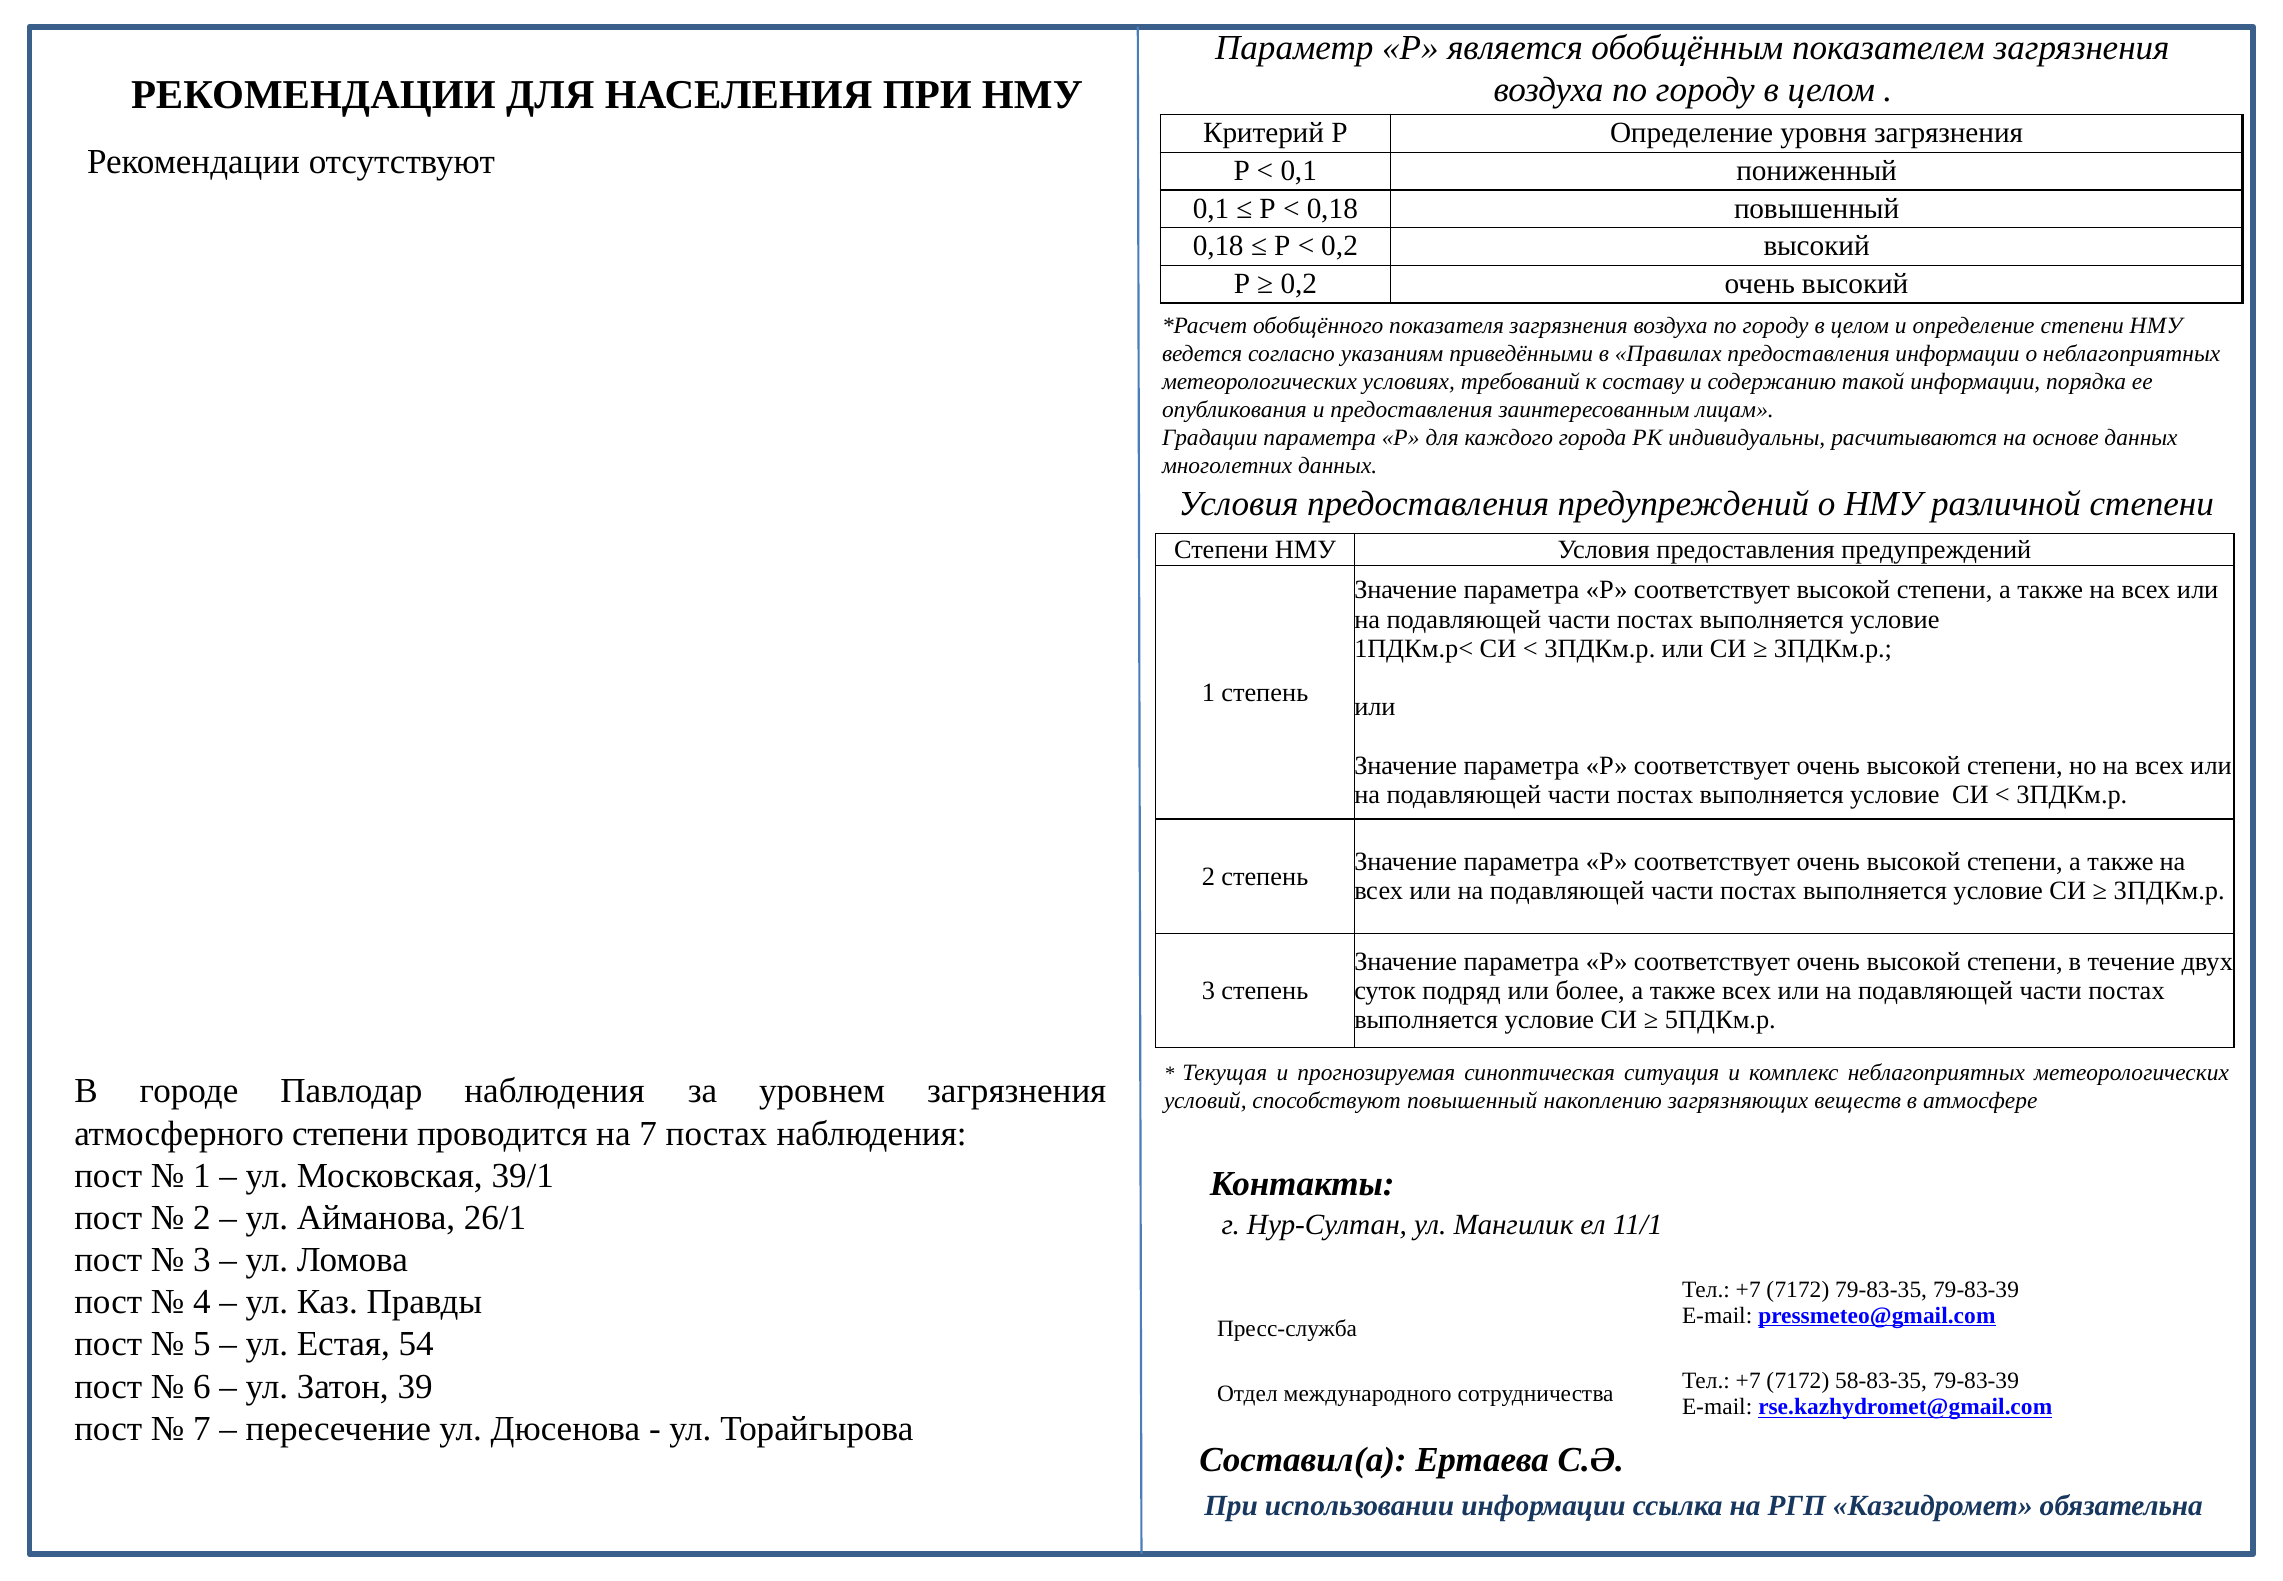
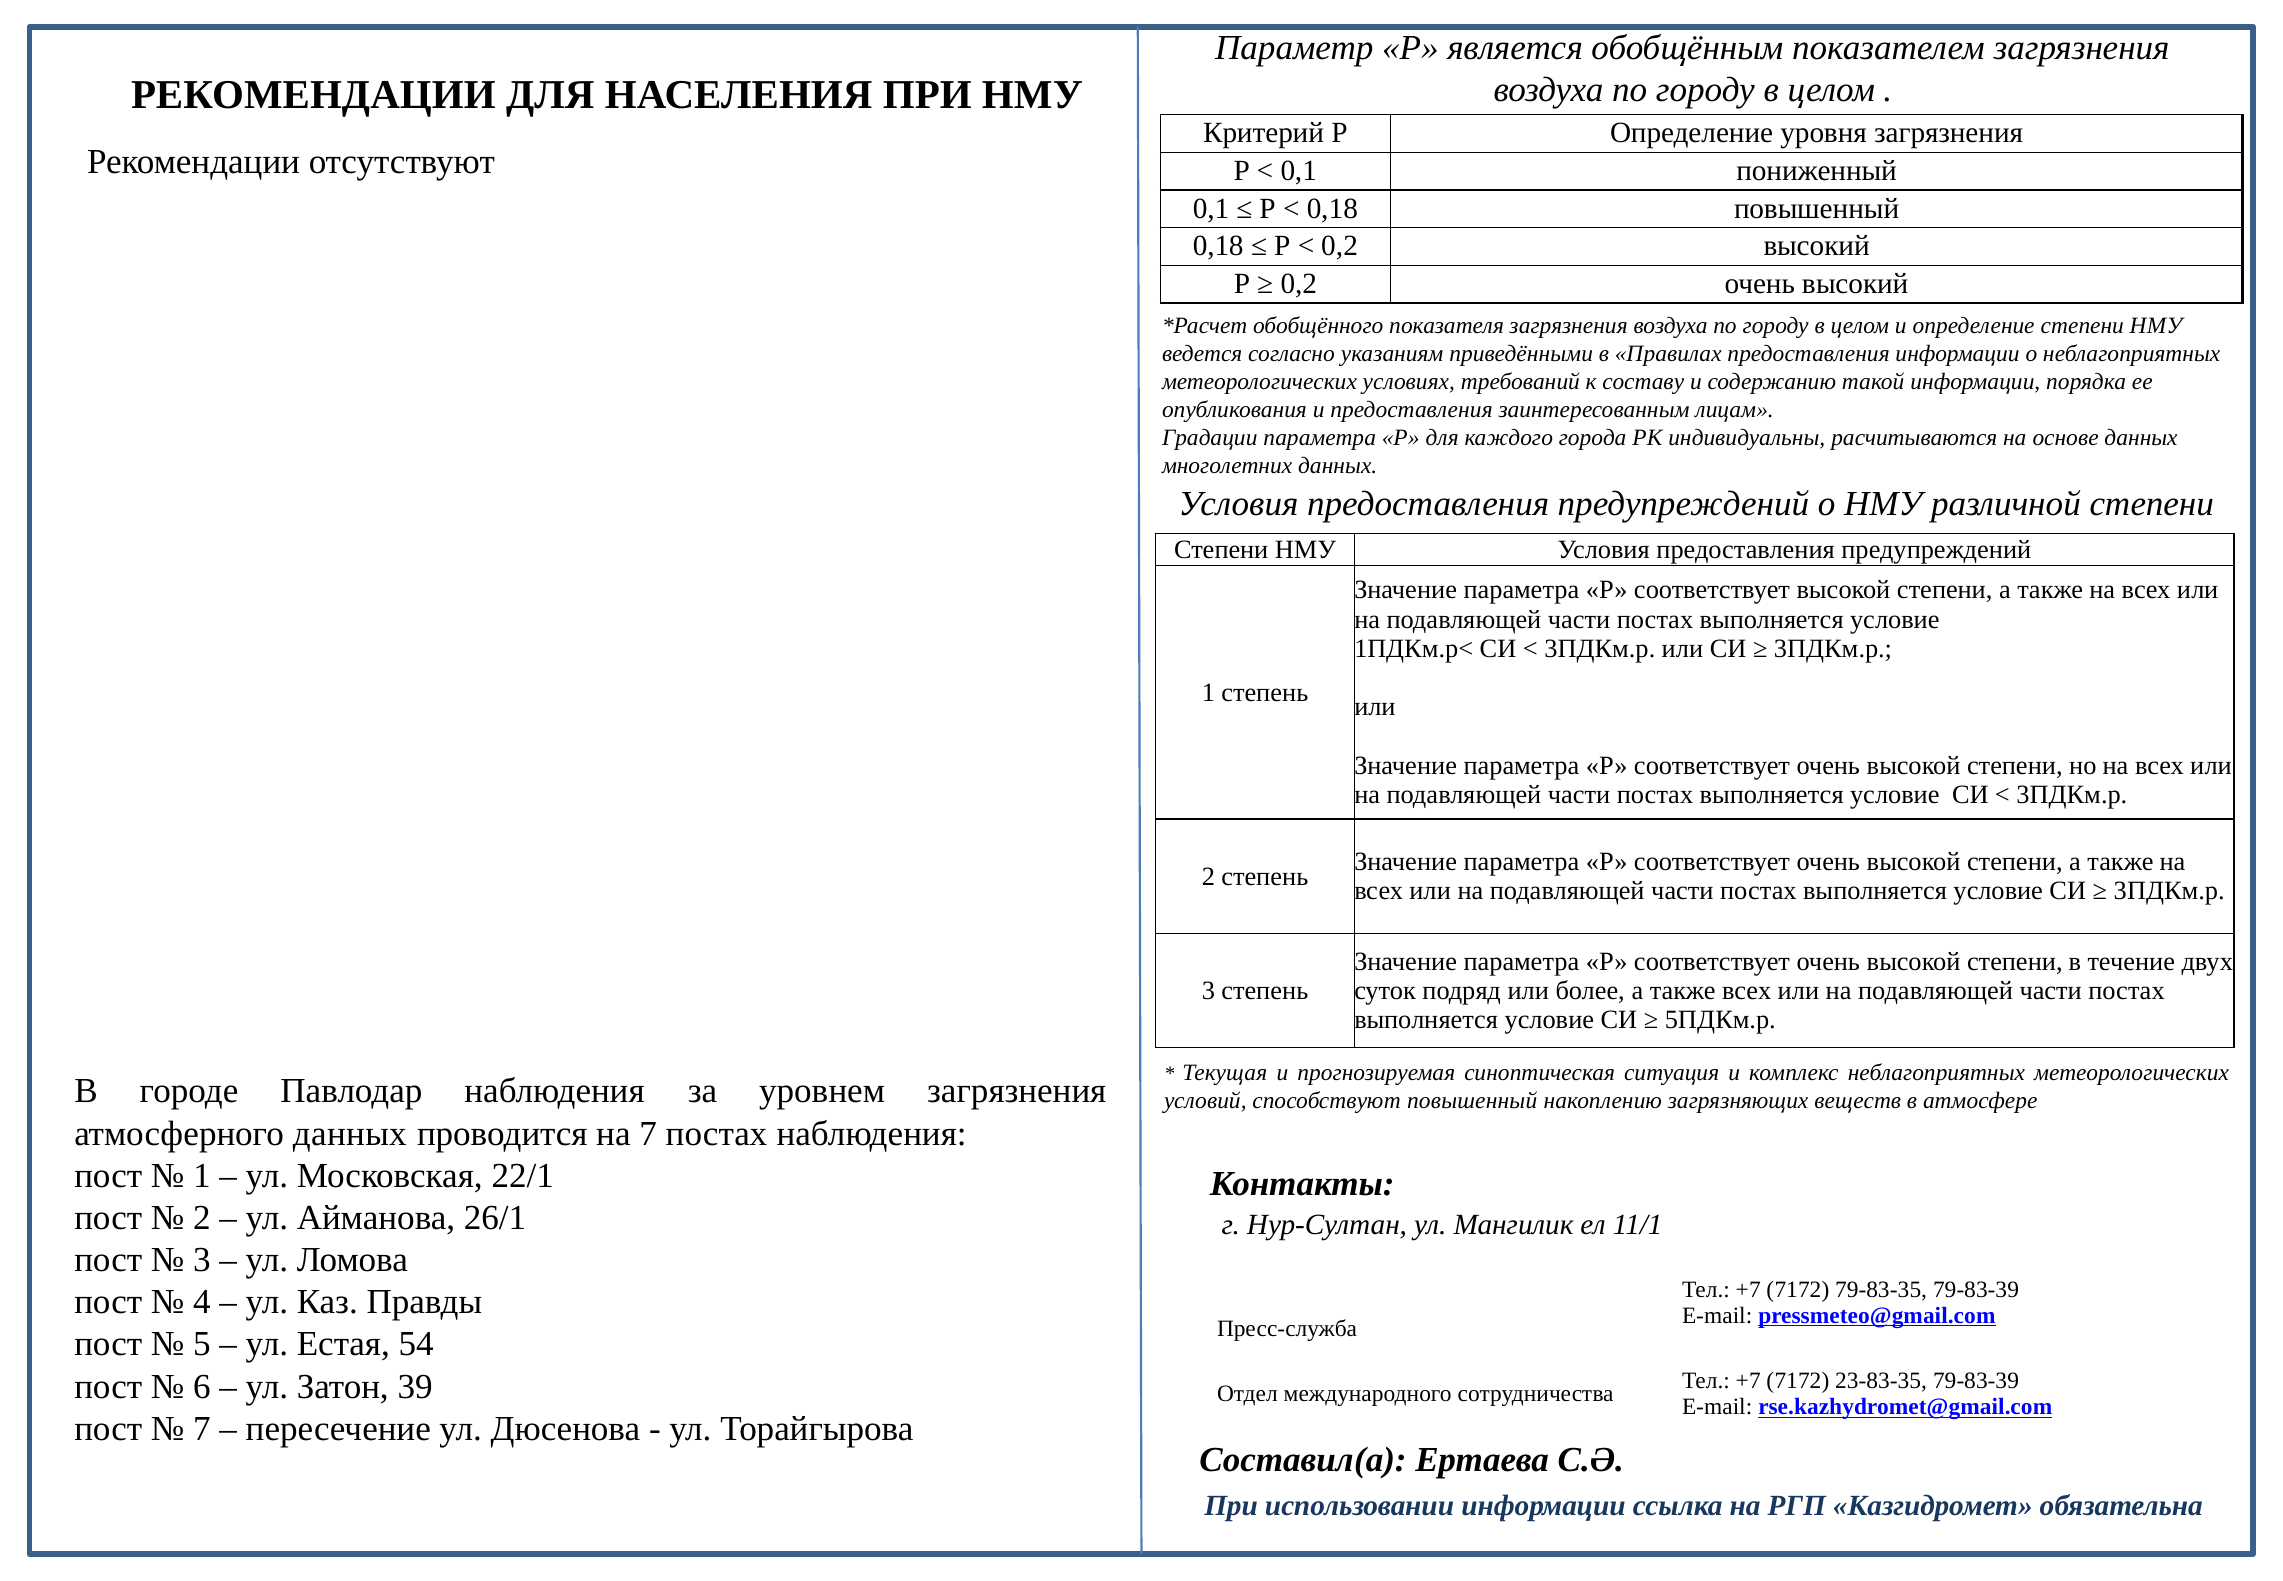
атмосферного степени: степени -> данных (350, 1133)
39/1: 39/1 -> 22/1 (523, 1175)
58-83-35: 58-83-35 -> 23-83-35 (1881, 1380)
